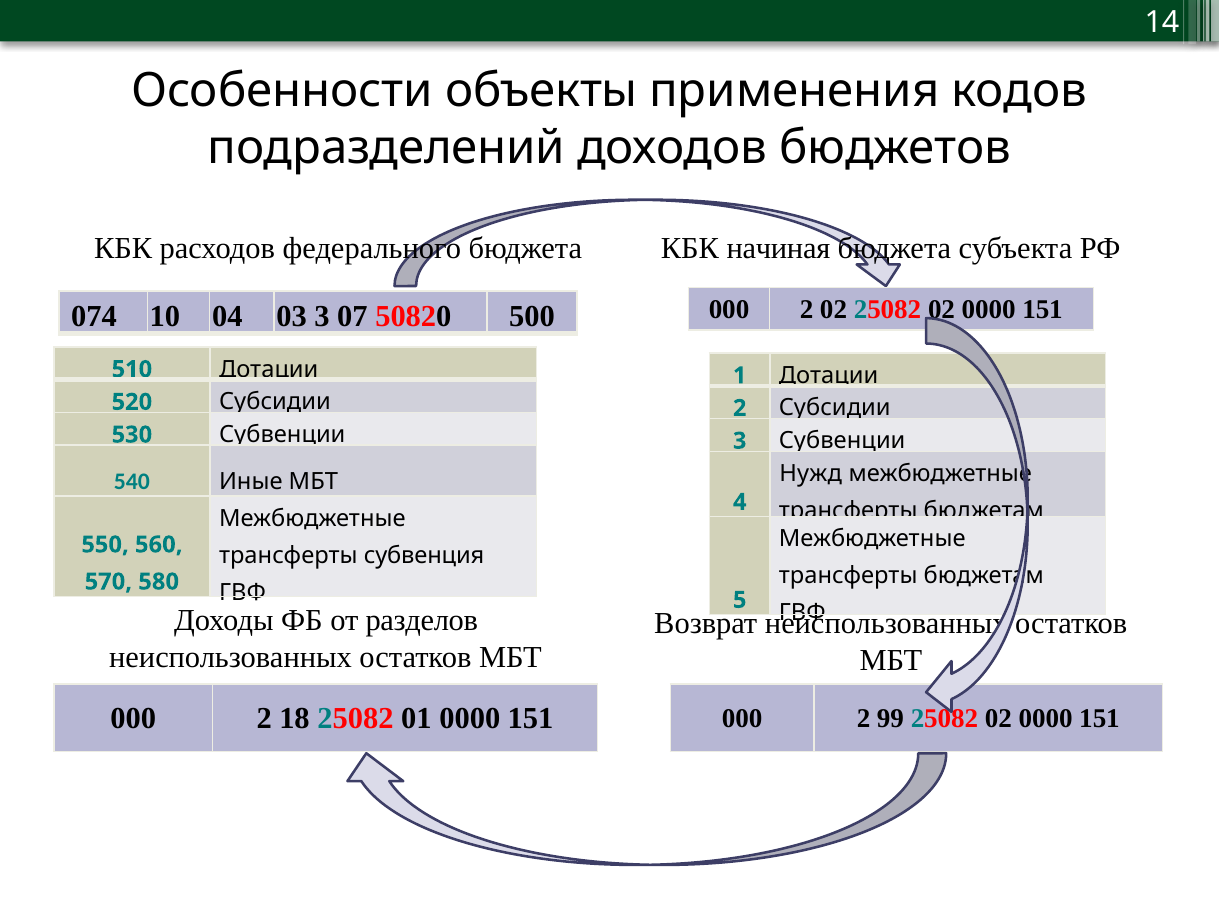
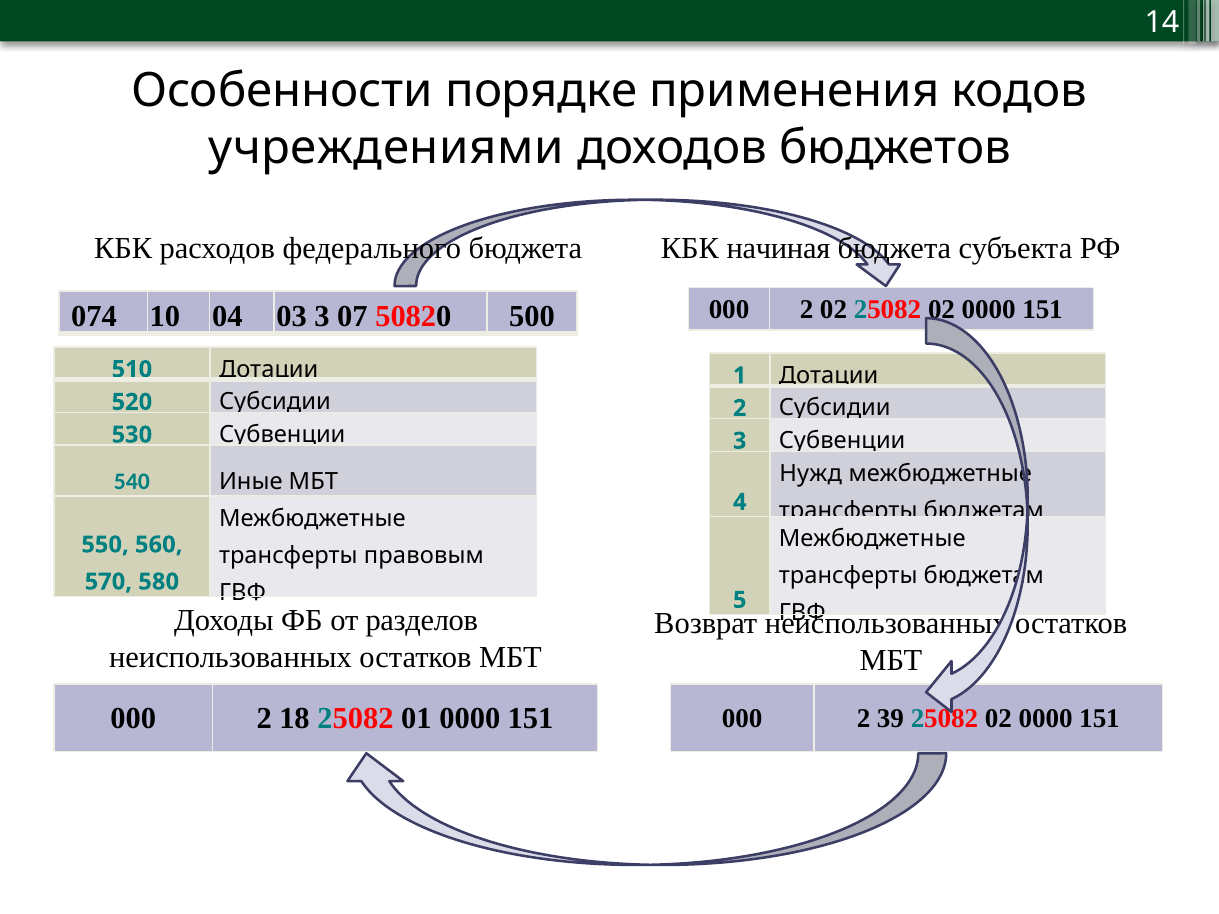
объекты: объекты -> порядке (541, 91)
подразделений: подразделений -> учреждениями (386, 148)
субвенция: субвенция -> правовым (424, 556)
99: 99 -> 39 (890, 719)
